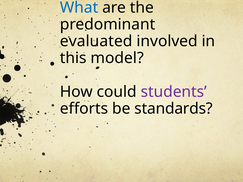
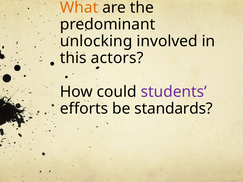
What colour: blue -> orange (79, 8)
evaluated: evaluated -> unlocking (96, 41)
model: model -> actors (117, 58)
